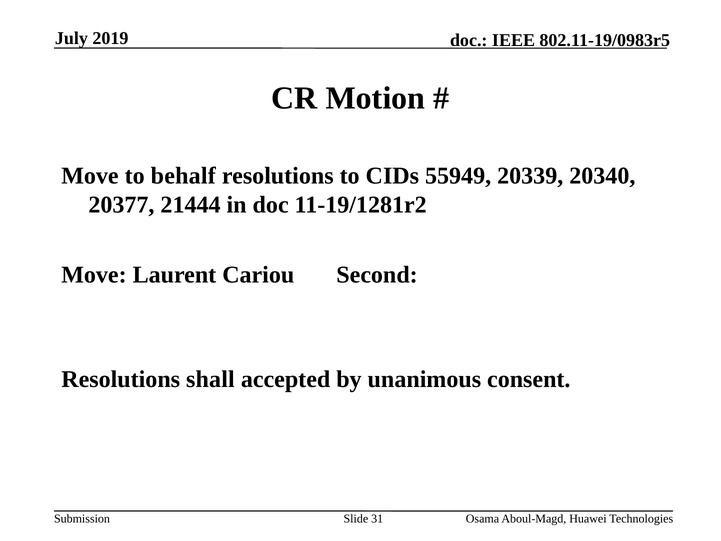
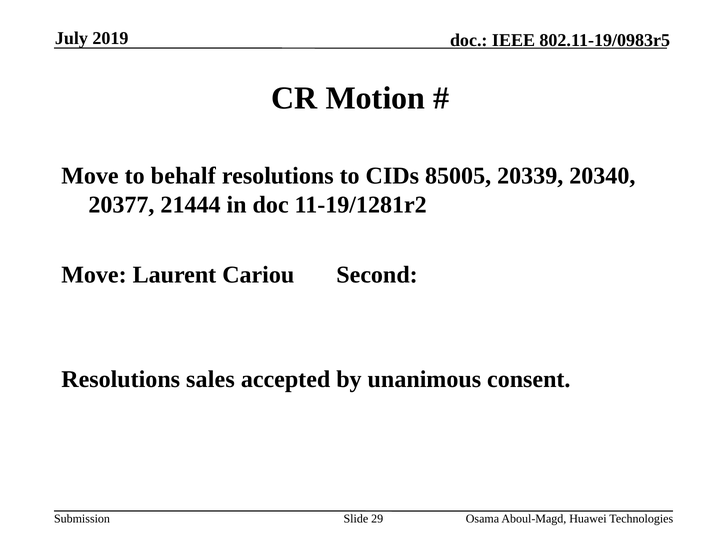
55949: 55949 -> 85005 (458, 176)
shall: shall -> sales (210, 379)
31: 31 -> 29 (377, 519)
